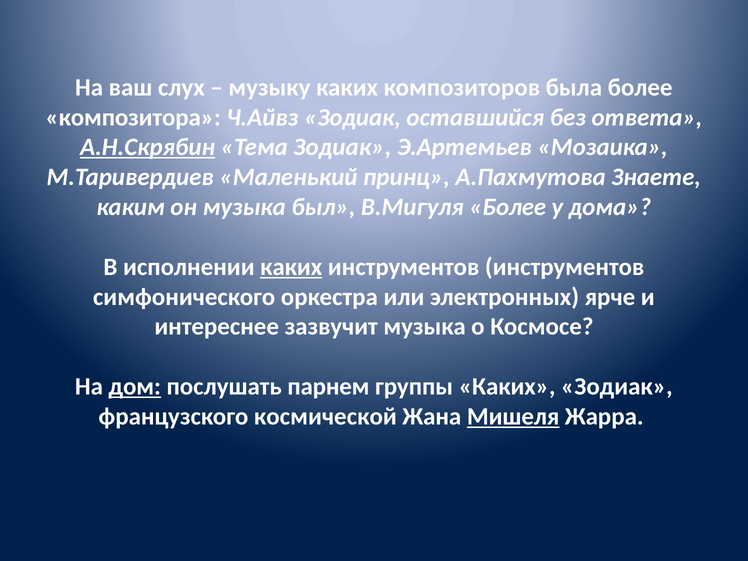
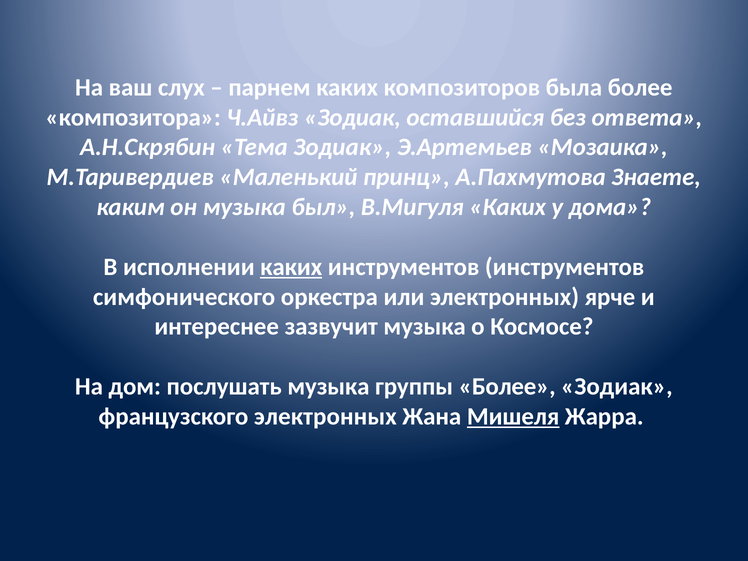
музыку: музыку -> парнем (270, 87)
А.Н.Скрябин underline: present -> none (148, 147)
В.Мигуля Более: Более -> Каких (508, 207)
дом underline: present -> none (135, 387)
послушать парнем: парнем -> музыка (328, 387)
группы Каких: Каких -> Более (507, 387)
французского космической: космической -> электронных (325, 417)
